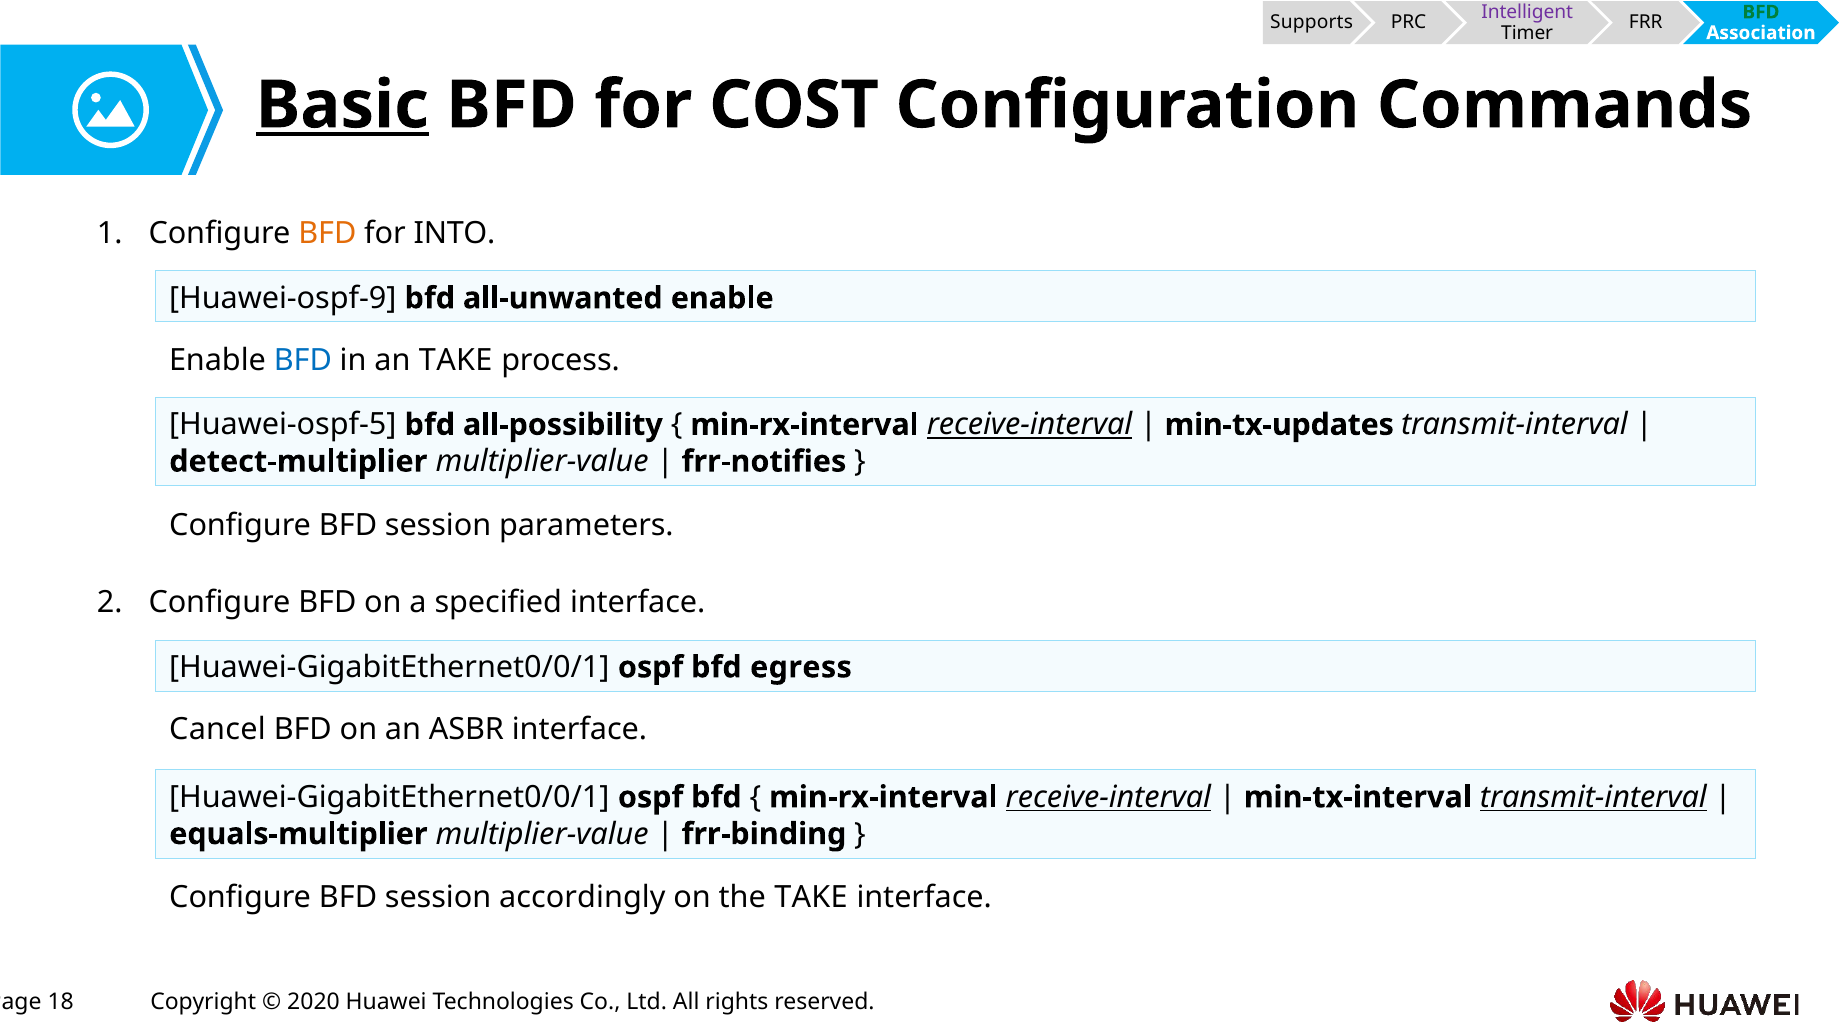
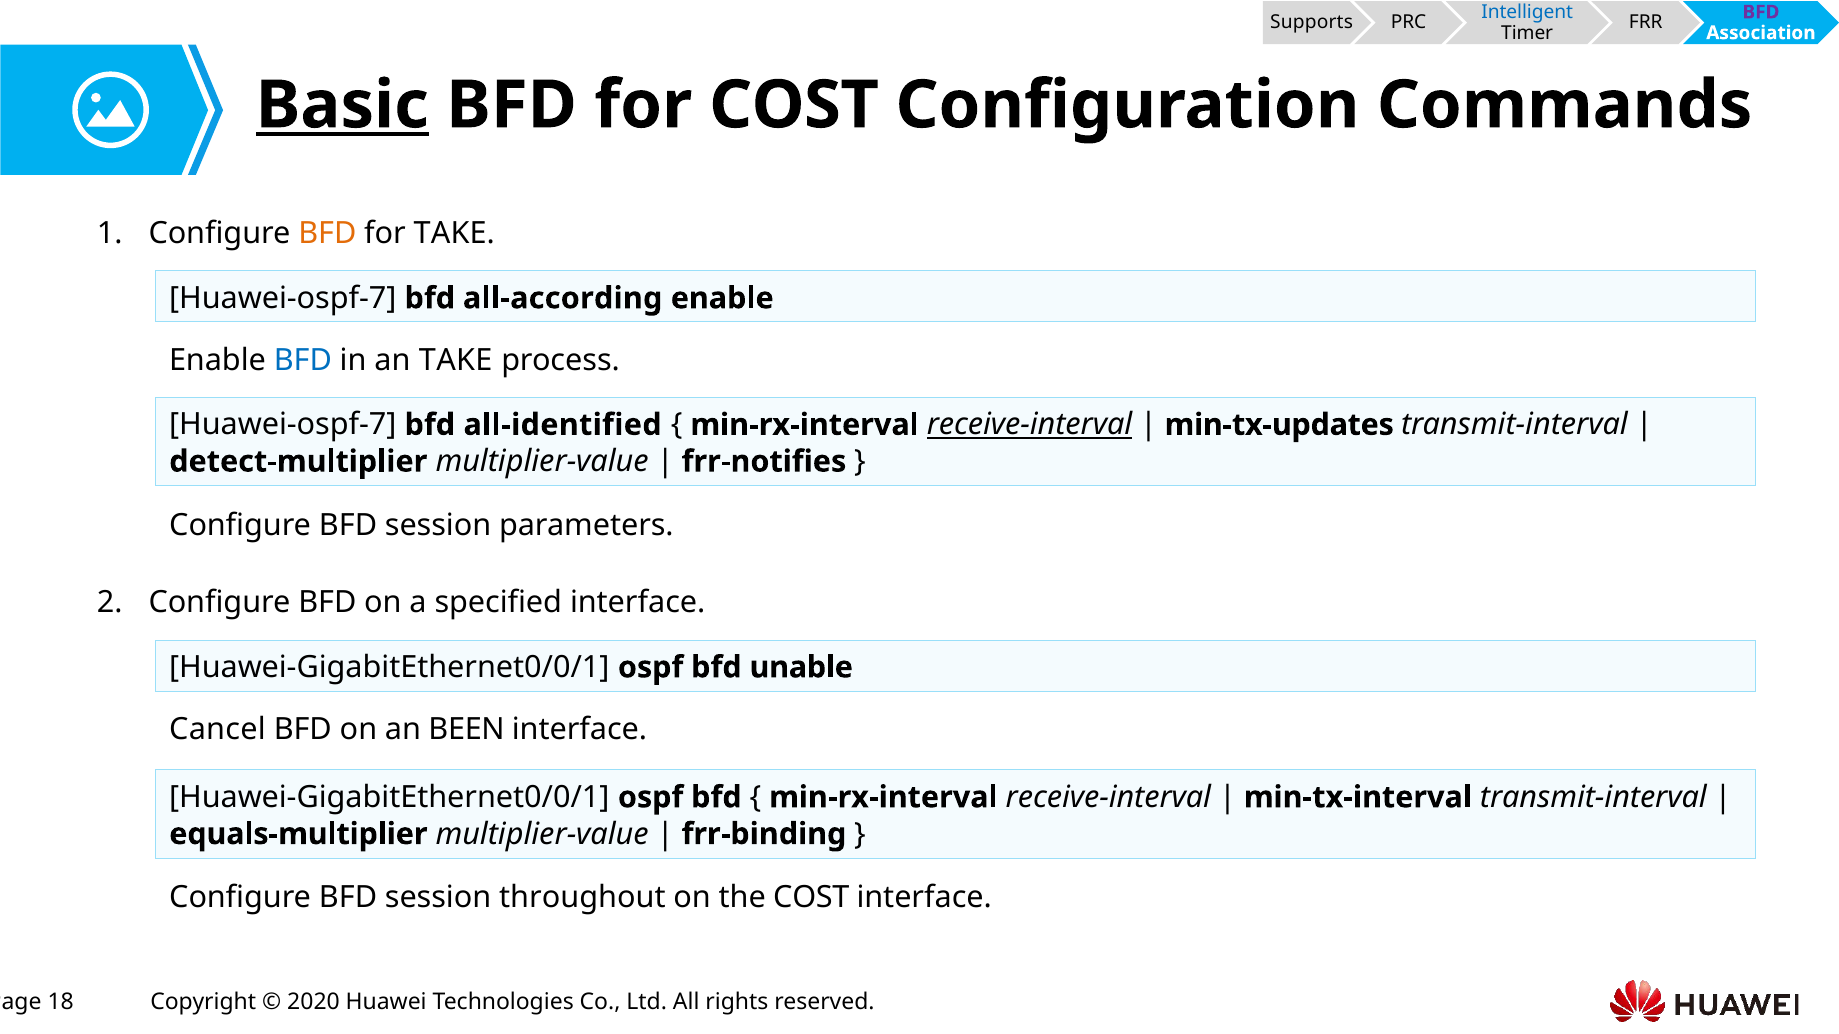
Intelligent colour: purple -> blue (1527, 12)
BFD colour: green -> purple (1761, 12)
for INTO: INTO -> TAKE (454, 233)
Huawei-ospf-9: Huawei-ospf-9 -> Huawei-ospf-7 (283, 298)
all-unwanted: all-unwanted -> all-according (563, 298)
Huawei-ospf-5: Huawei-ospf-5 -> Huawei-ospf-7 (283, 425)
all-possibility: all-possibility -> all-identified (563, 425)
egress: egress -> unable (801, 668)
ASBR: ASBR -> BEEN (467, 730)
receive-interval underline: present -> none (1108, 798)
transmit-interval underline: present -> none (1593, 798)
accordingly: accordingly -> throughout (582, 898)
the TAKE: TAKE -> COST (811, 898)
